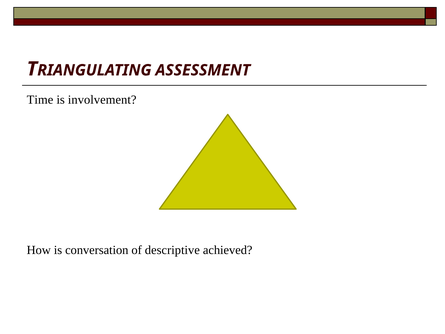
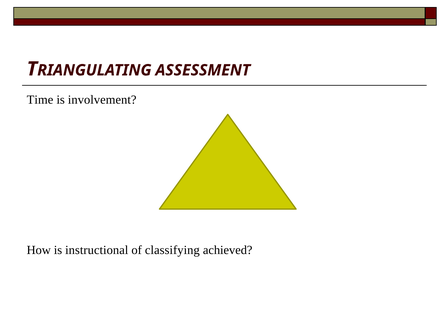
conversation: conversation -> instructional (97, 250)
descriptive: descriptive -> classifying (172, 250)
